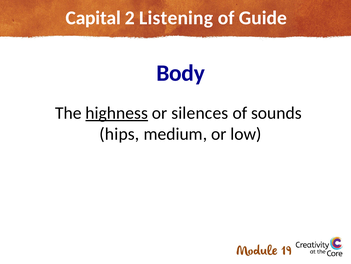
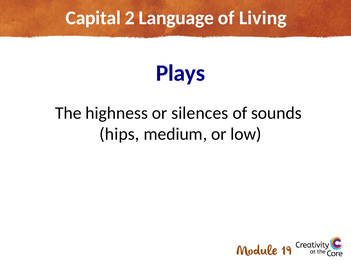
Listening: Listening -> Language (176, 18)
Guide: Guide -> Living (263, 18)
Body: Body -> Plays (181, 73)
highness underline: present -> none (117, 113)
